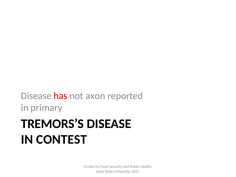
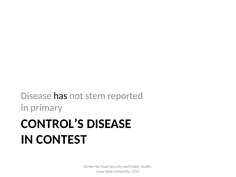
has colour: red -> black (60, 96)
axon: axon -> stem (95, 96)
TREMORS’S: TREMORS’S -> CONTROL’S (52, 124)
